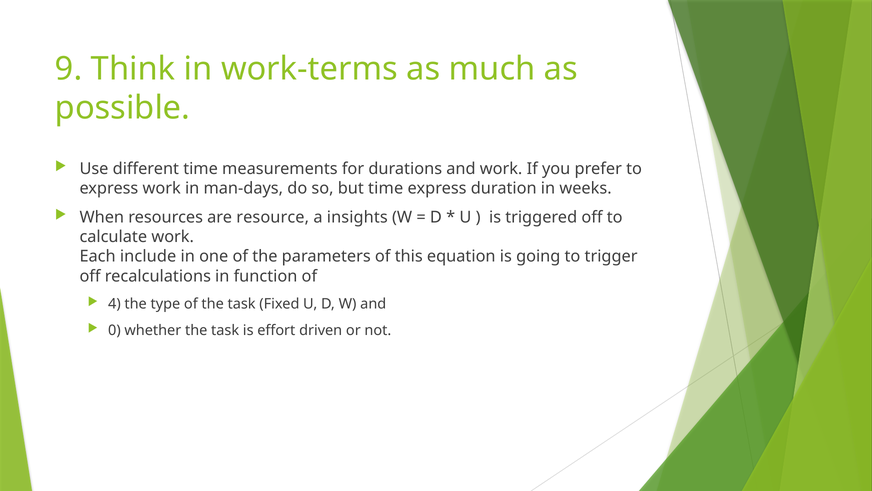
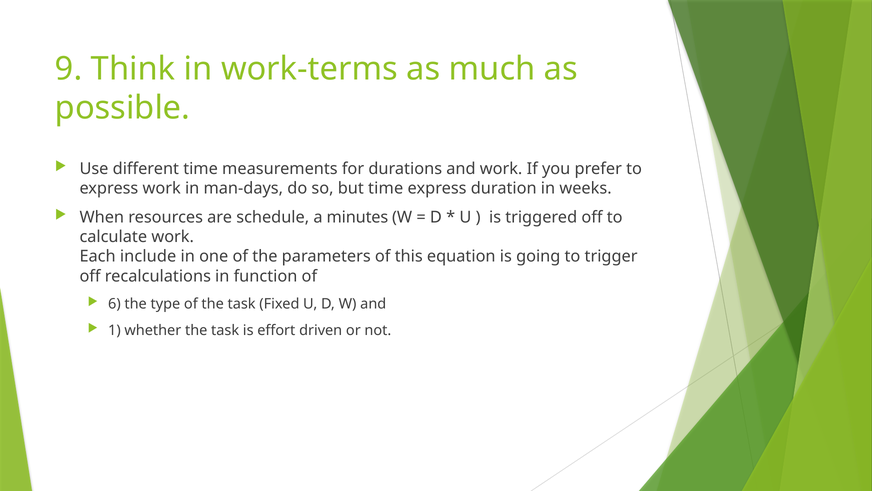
resource: resource -> schedule (273, 217)
insights: insights -> minutes (357, 217)
4: 4 -> 6 (114, 303)
0: 0 -> 1 (114, 330)
